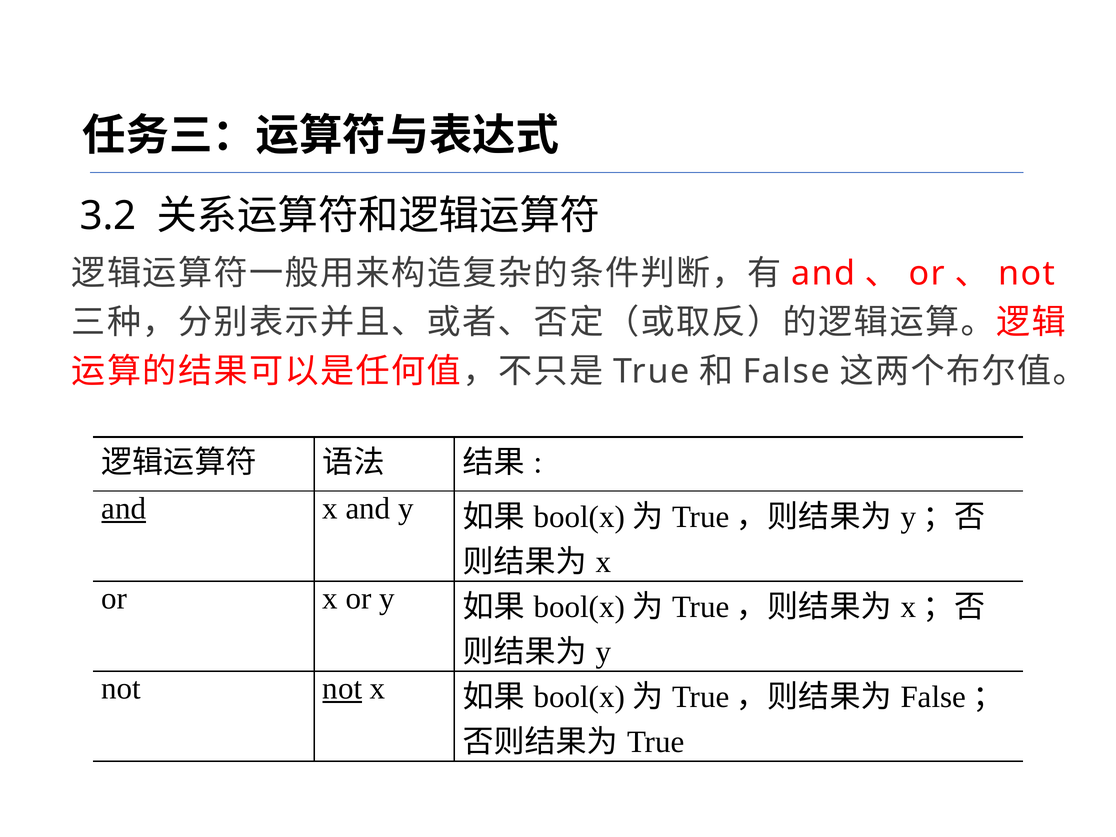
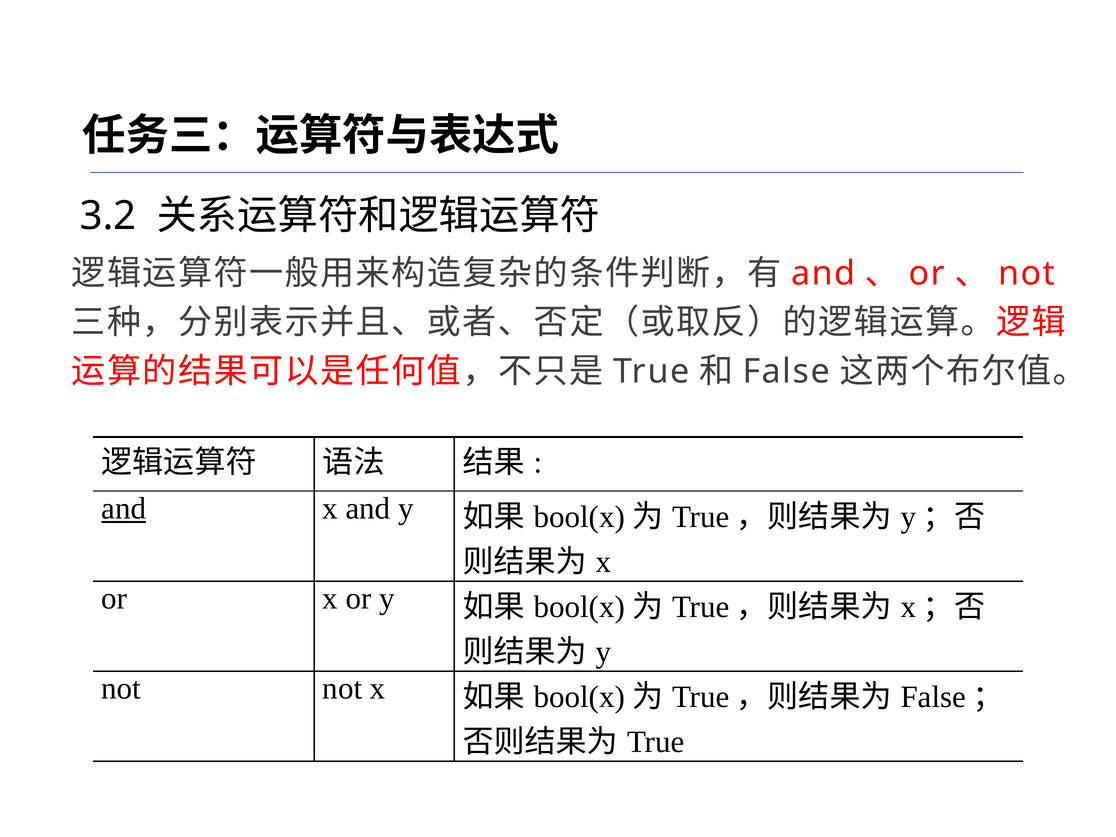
not underline: present -> none (342, 689)
